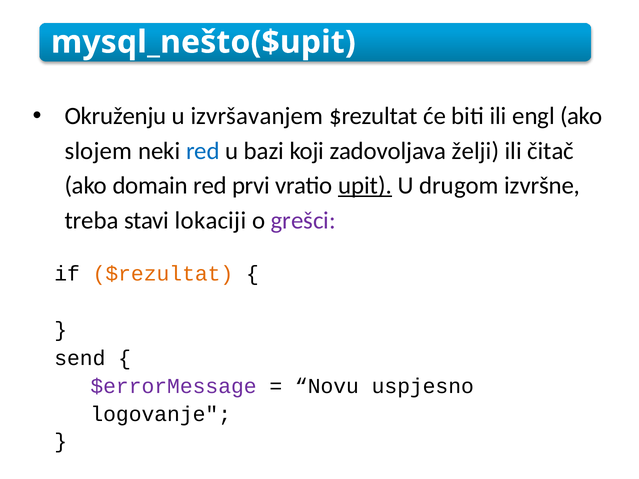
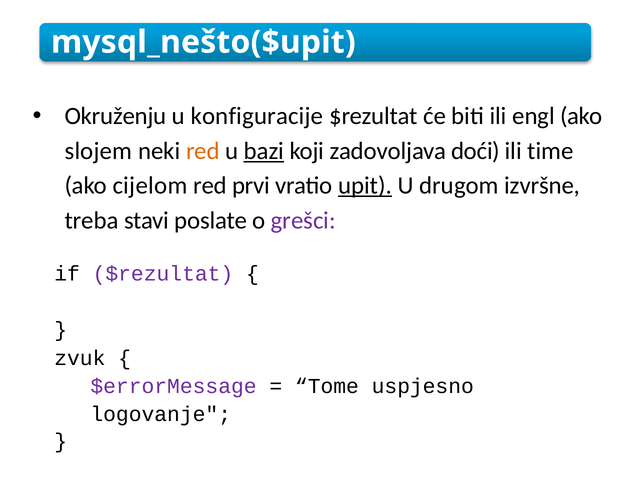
izvršavanjem: izvršavanjem -> konfiguracije (257, 116)
red colour: blue -> orange (203, 151)
bazi underline: none -> present (264, 151)
želji: želji -> doći (476, 151)
čitač: čitač -> time (551, 151)
domain: domain -> cijelom (150, 186)
lokaciji: lokaciji -> poslate (211, 220)
$rezultat colour: orange -> purple (163, 274)
send: send -> zvuk (80, 358)
Novu: Novu -> Tome (327, 386)
